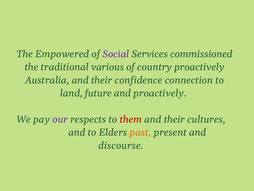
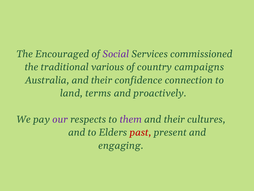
Empowered: Empowered -> Encouraged (62, 54)
country proactively: proactively -> campaigns (199, 67)
future: future -> terms (98, 93)
them colour: red -> purple (131, 119)
past colour: orange -> red (140, 132)
discourse: discourse -> engaging (121, 145)
